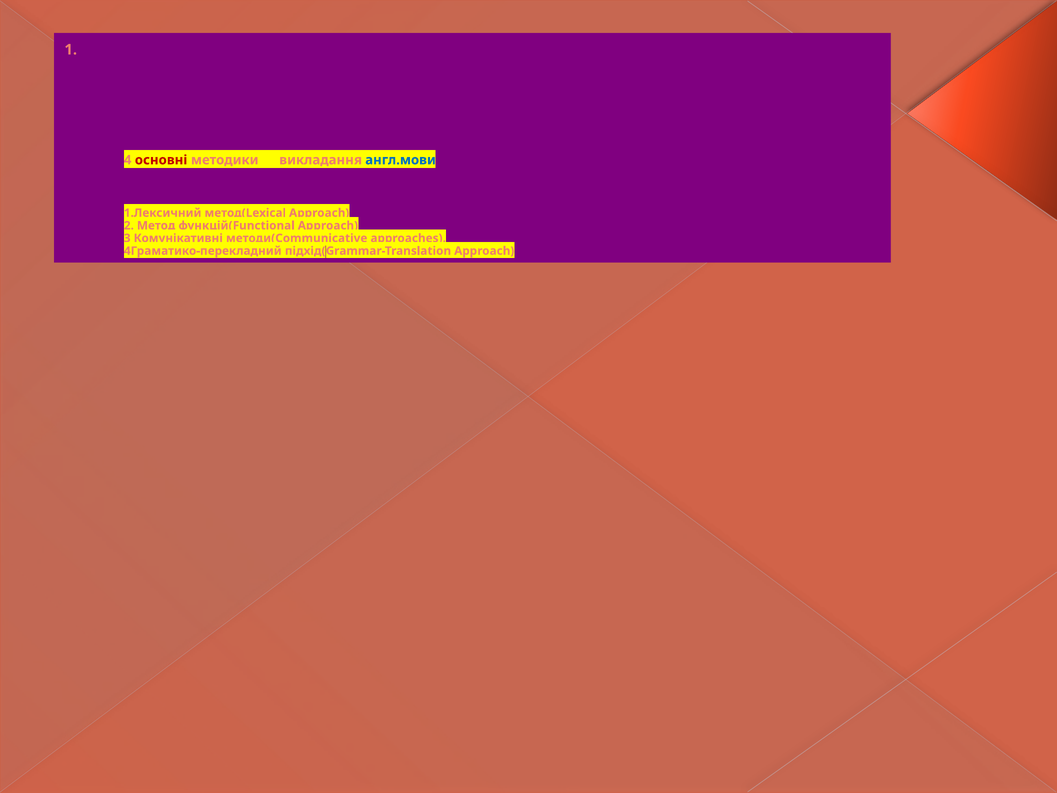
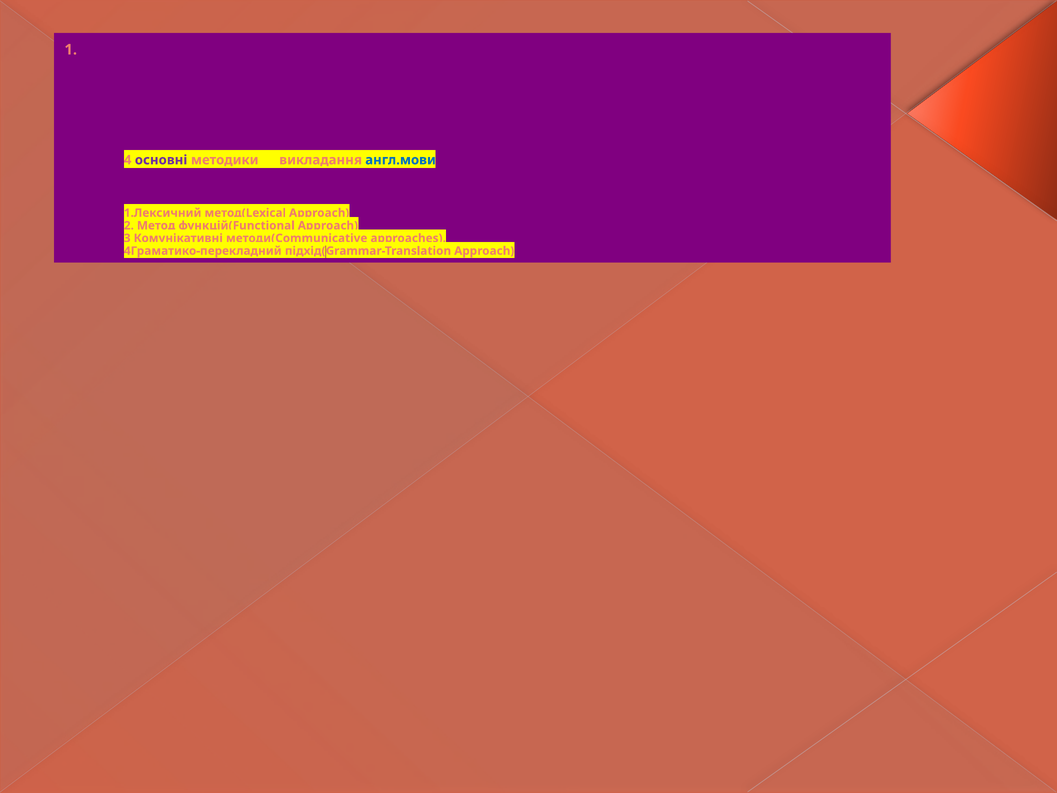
основні colour: red -> purple (161, 160)
